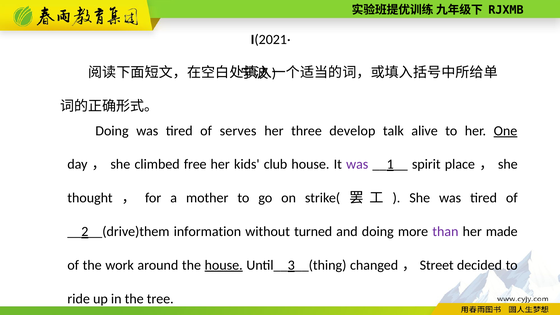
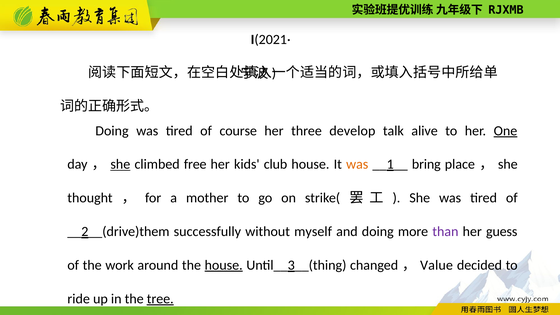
serves: serves -> course (238, 131)
she underline: none -> present (120, 164)
was colour: purple -> orange (357, 164)
spirit: spirit -> bring (426, 164)
information: information -> successfully (207, 232)
turned: turned -> myself (313, 232)
made: made -> guess (502, 232)
Street: Street -> Value (437, 265)
tree underline: none -> present (160, 299)
